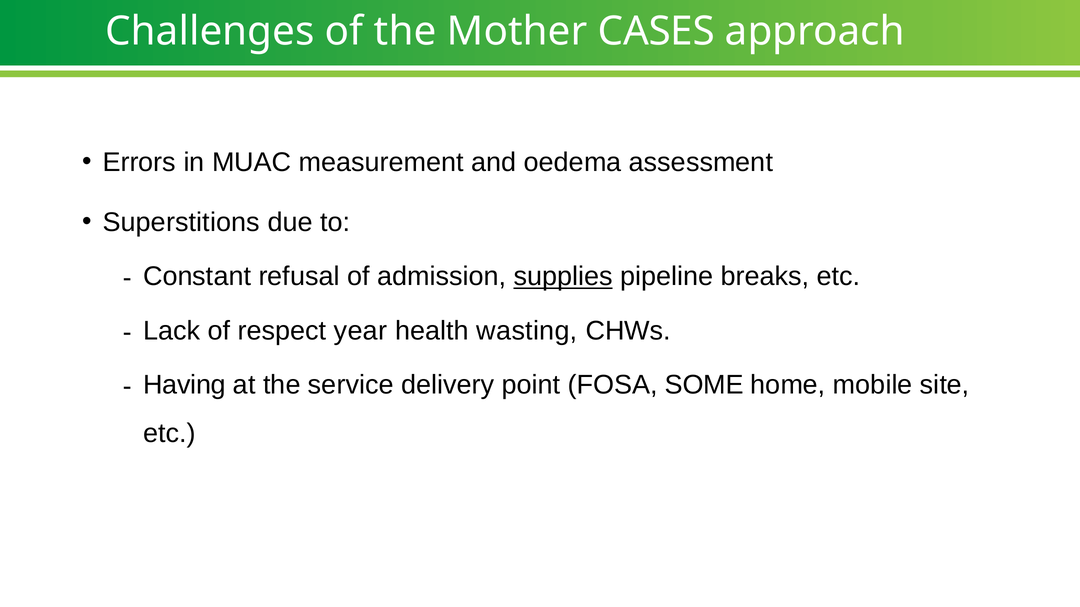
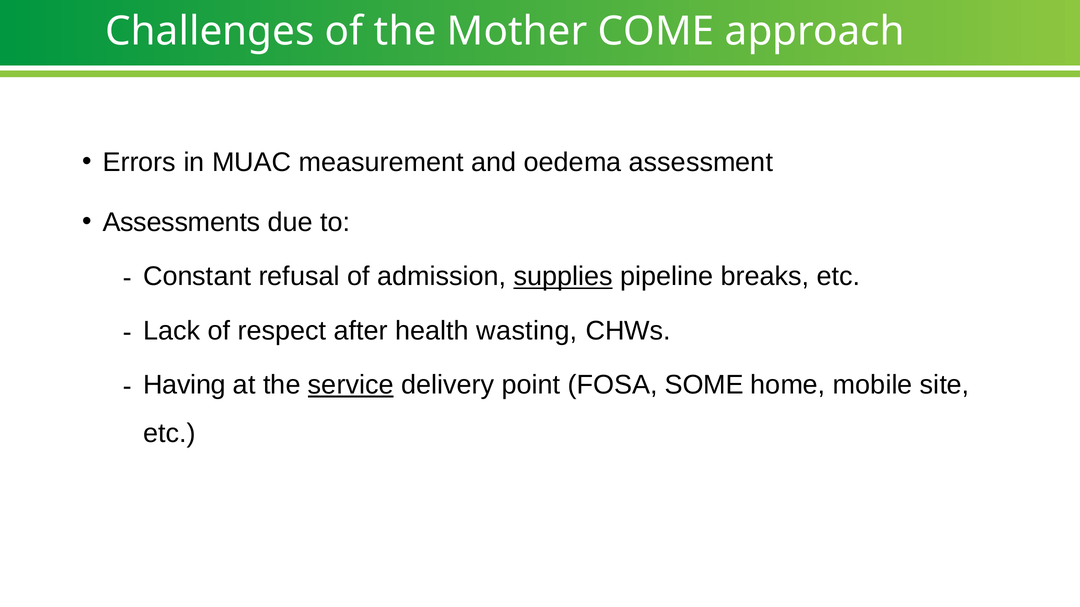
CASES: CASES -> COME (656, 31)
Superstitions: Superstitions -> Assessments (181, 223)
year: year -> after (361, 331)
service underline: none -> present (351, 385)
